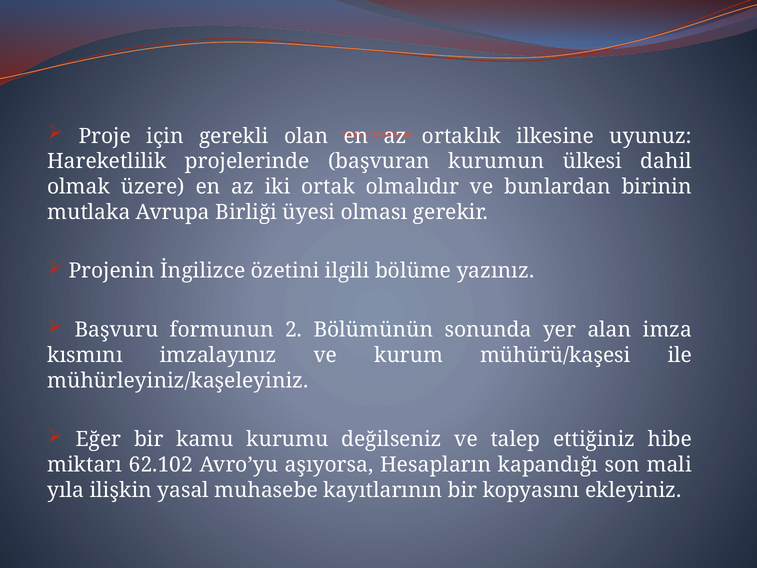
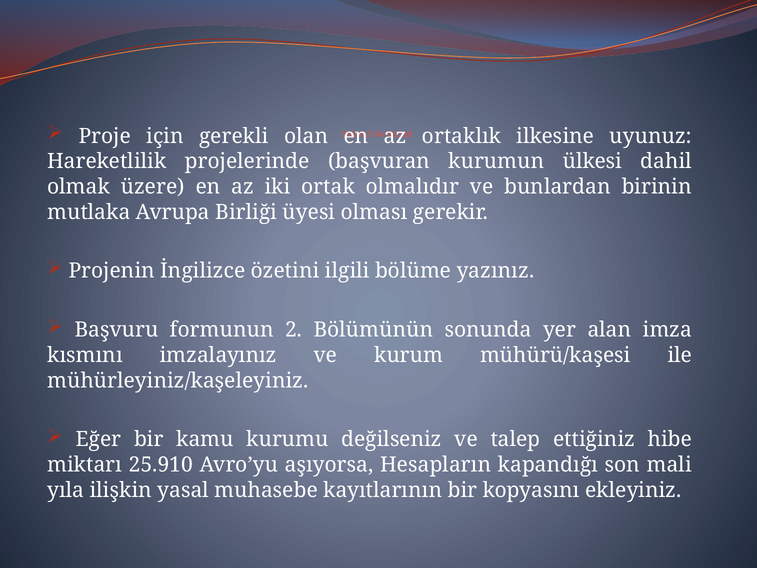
62.102: 62.102 -> 25.910 (161, 465)
